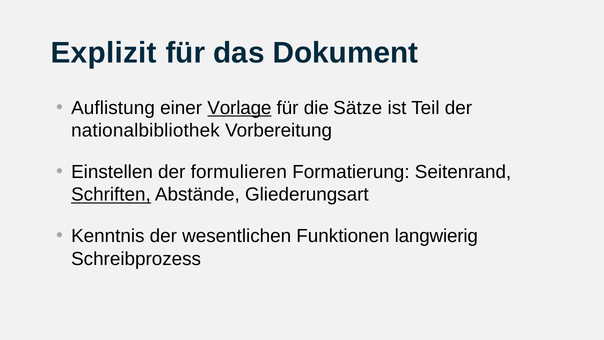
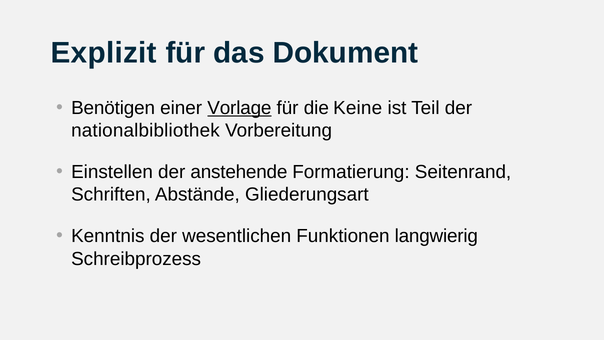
Auflistung: Auflistung -> Benötigen (113, 108)
Sätze: Sätze -> Keine (358, 108)
formulieren: formulieren -> anstehende (239, 172)
Schriften underline: present -> none (111, 195)
